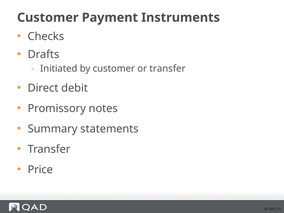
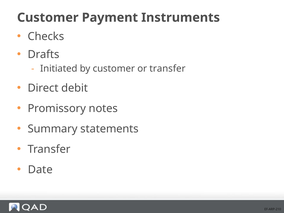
Price: Price -> Date (40, 170)
